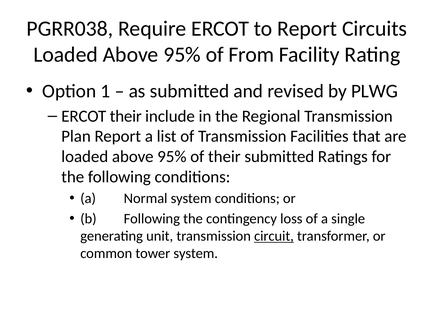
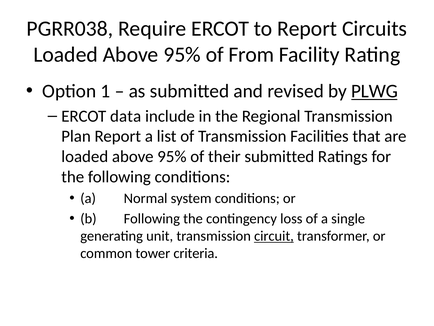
PLWG underline: none -> present (375, 91)
ERCOT their: their -> data (126, 116)
tower system: system -> criteria (196, 253)
